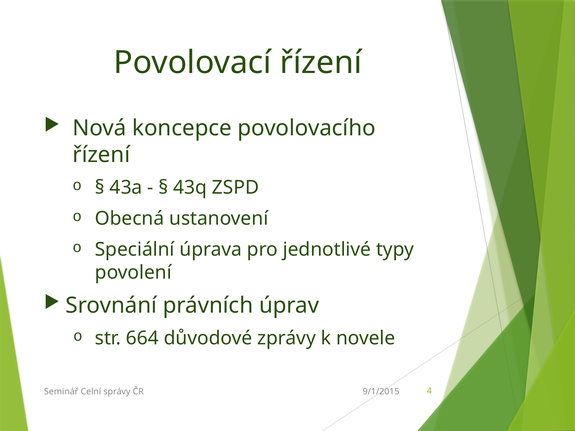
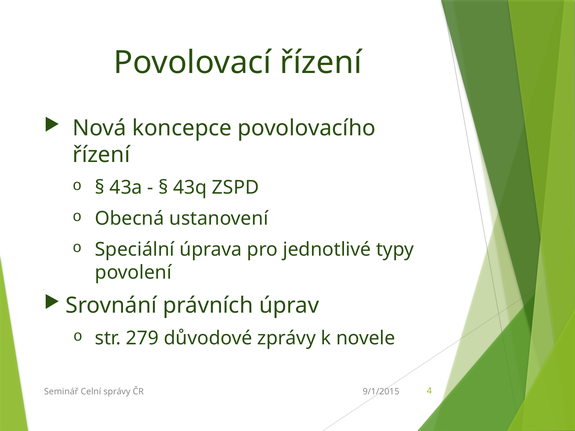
664: 664 -> 279 (142, 338)
